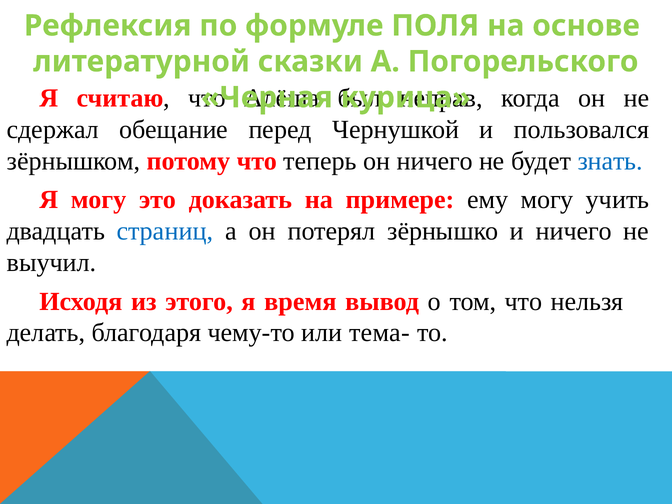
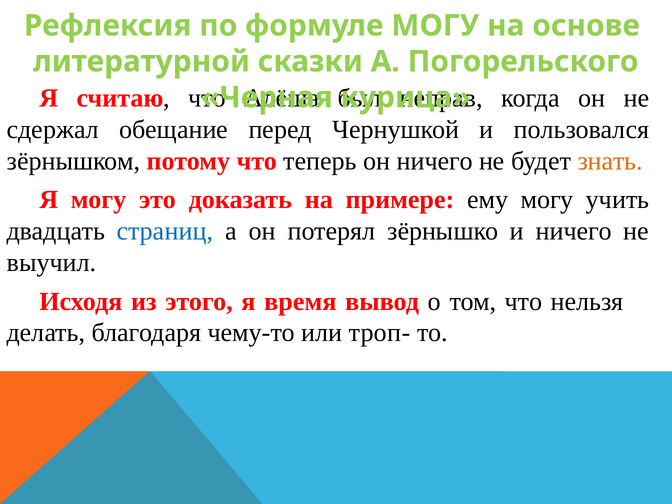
формуле ПОЛЯ: ПОЛЯ -> МОГУ (435, 26)
знать colour: blue -> orange (610, 161)
тема-: тема- -> троп- (380, 333)
